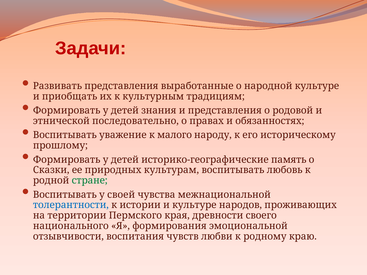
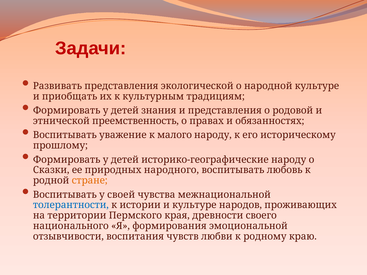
выработанные: выработанные -> экологической (197, 86)
последовательно: последовательно -> преемственность (136, 121)
историко-географические память: память -> народу (289, 160)
культурам: культурам -> народного (171, 170)
стране colour: green -> orange (90, 181)
